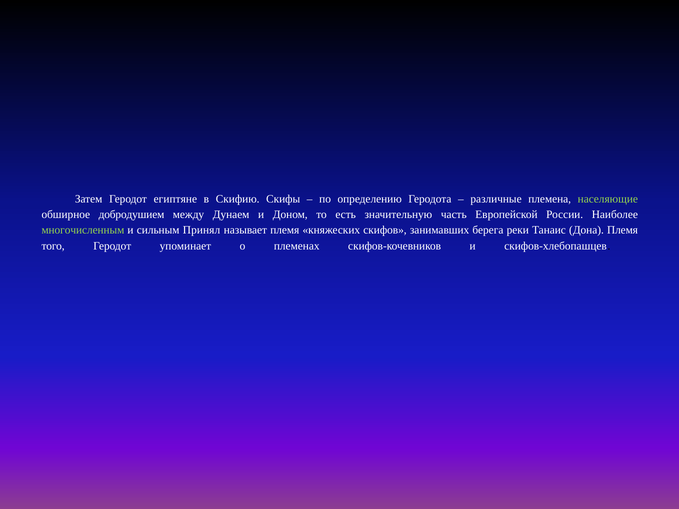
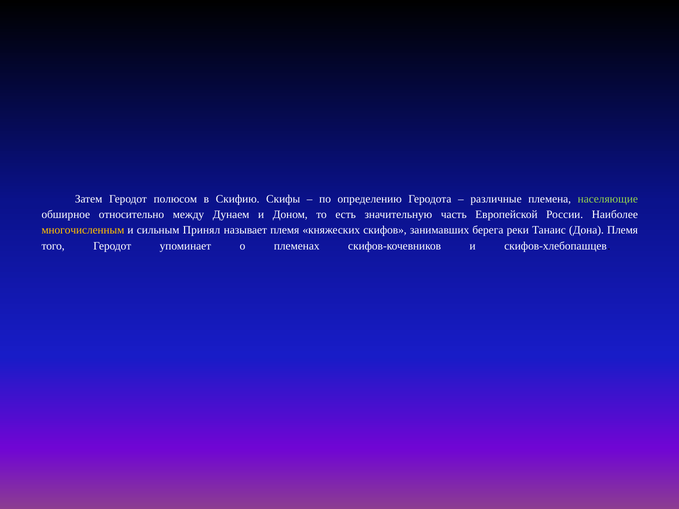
египтяне: египтяне -> полюсом (175, 199)
добродушием: добродушием -> относительно (131, 215)
многочисленным colour: light green -> yellow (83, 230)
